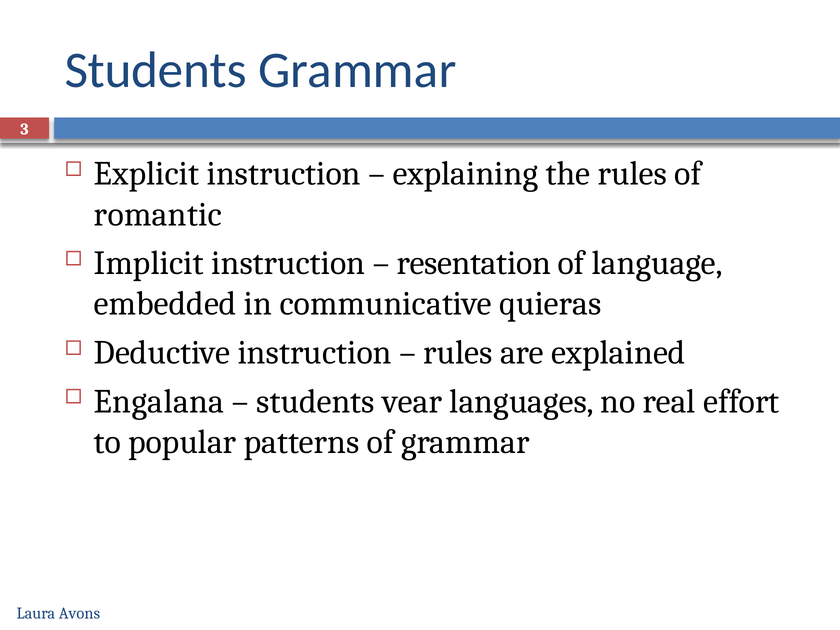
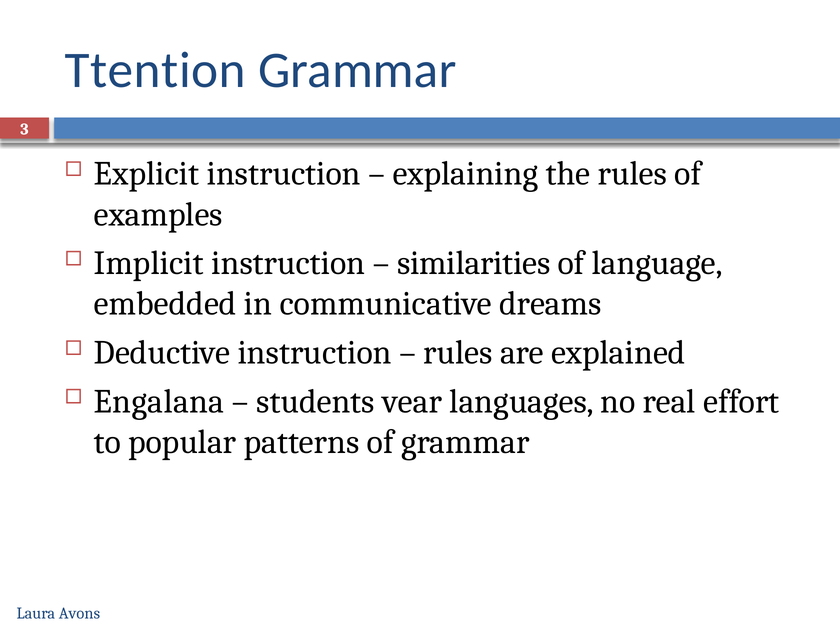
Students: Students -> Ttention (155, 70)
romantic: romantic -> examples (158, 214)
resentation: resentation -> similarities (474, 263)
quieras: quieras -> dreams (550, 304)
